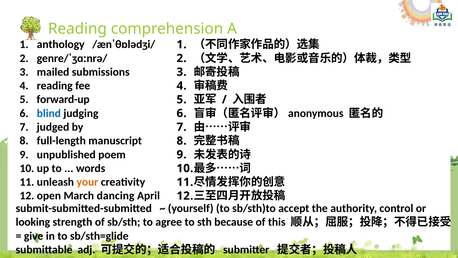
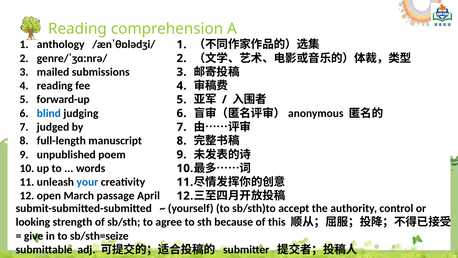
your colour: orange -> blue (87, 182)
dancing: dancing -> passage (116, 196)
sb/sth=glide: sb/sth=glide -> sb/sth=seize (99, 236)
